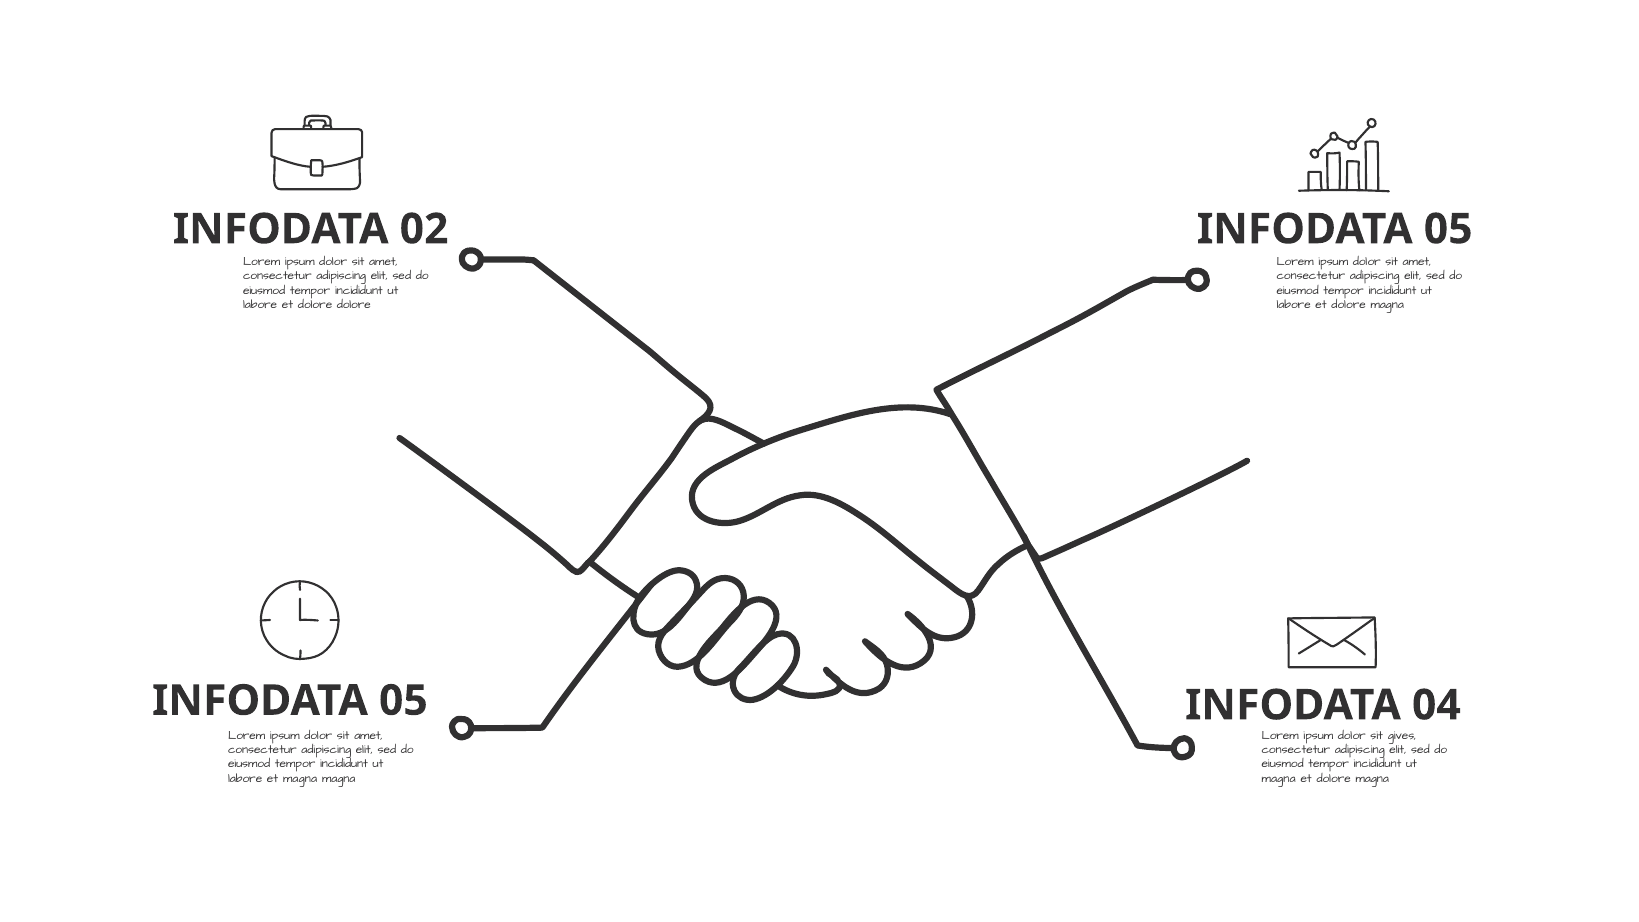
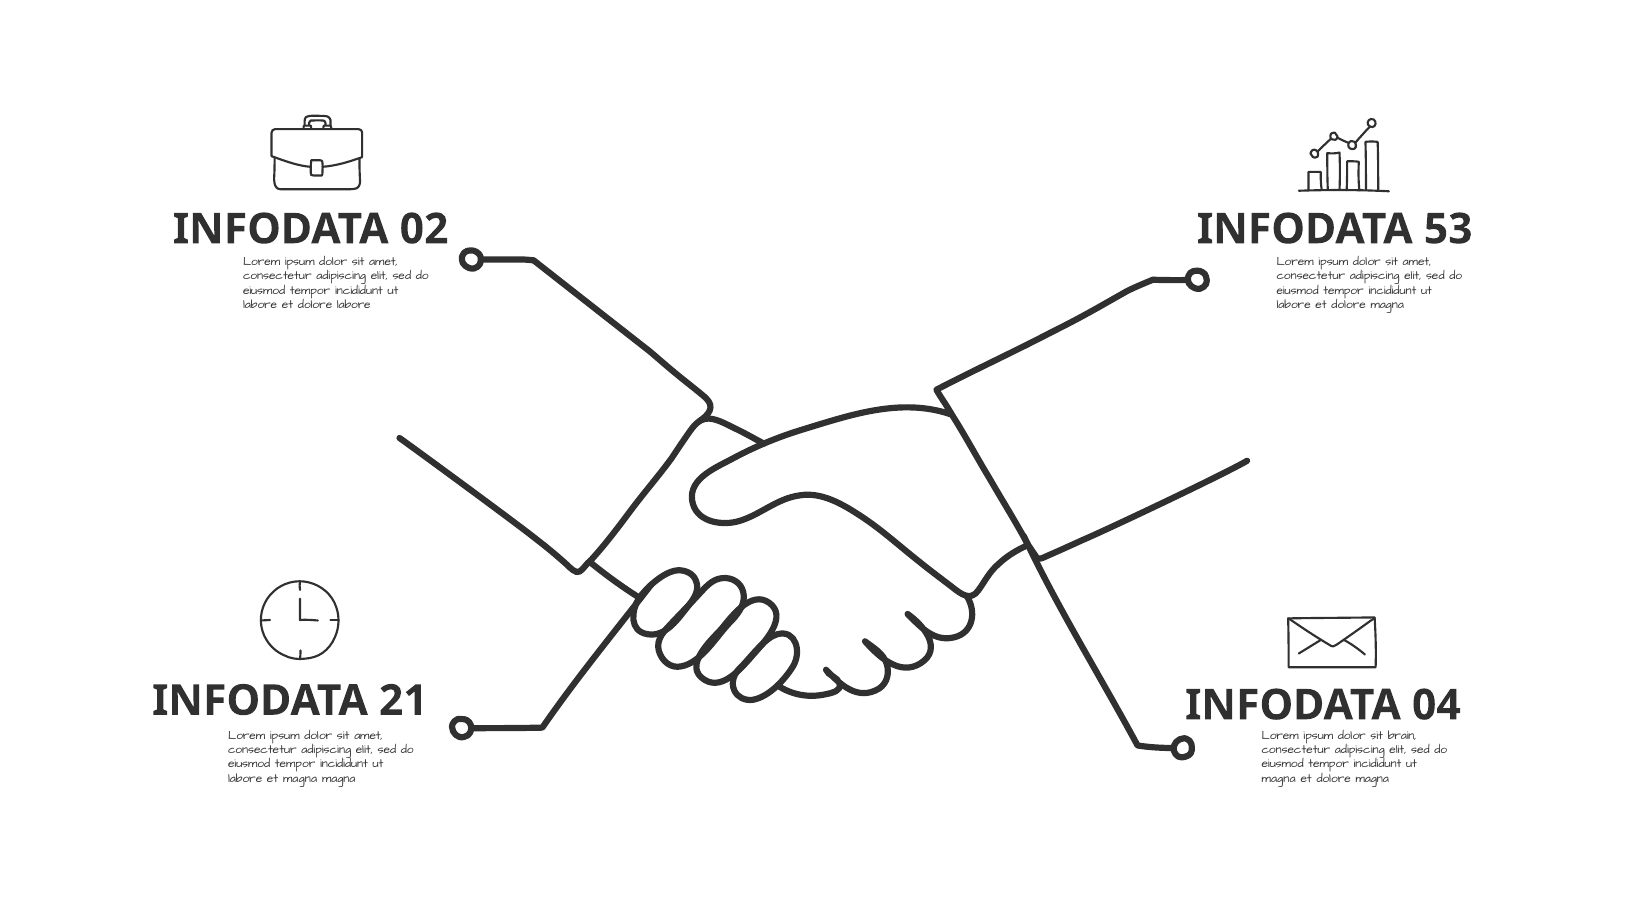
05: 05 -> 53 (1448, 229)
dolore dolore: dolore -> labore (354, 305)
05: 05 -> 21 (403, 701)
gives: gives -> brain (1402, 735)
